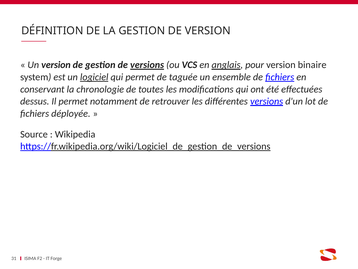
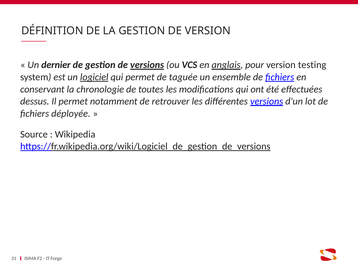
Un version: version -> dernier (56, 65)
binaire: binaire -> testing (312, 65)
